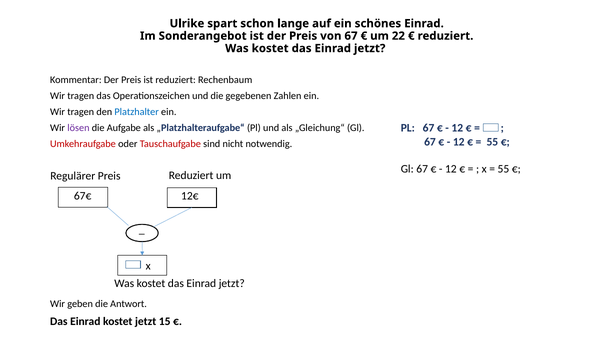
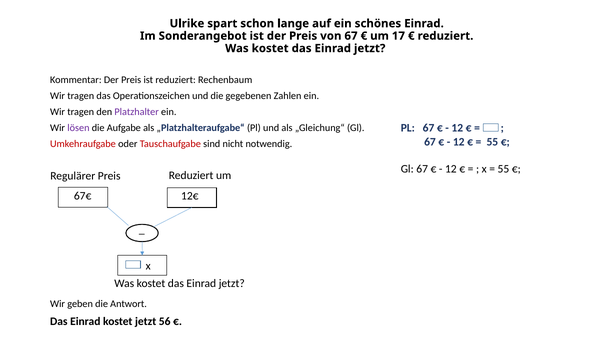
22: 22 -> 17 (398, 36)
Platzhalter colour: blue -> purple (137, 112)
15: 15 -> 56 (165, 322)
